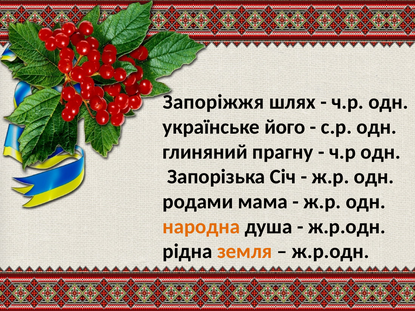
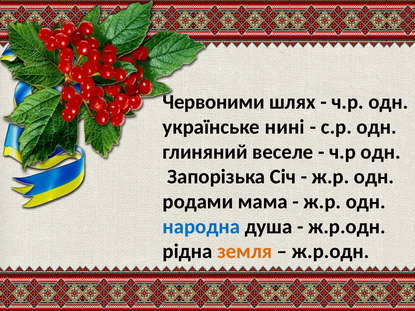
Запоріжжя: Запоріжжя -> Червоними (214, 102)
його: його -> нині (285, 127)
прагну: прагну -> веселе (283, 152)
народна colour: orange -> blue (201, 227)
